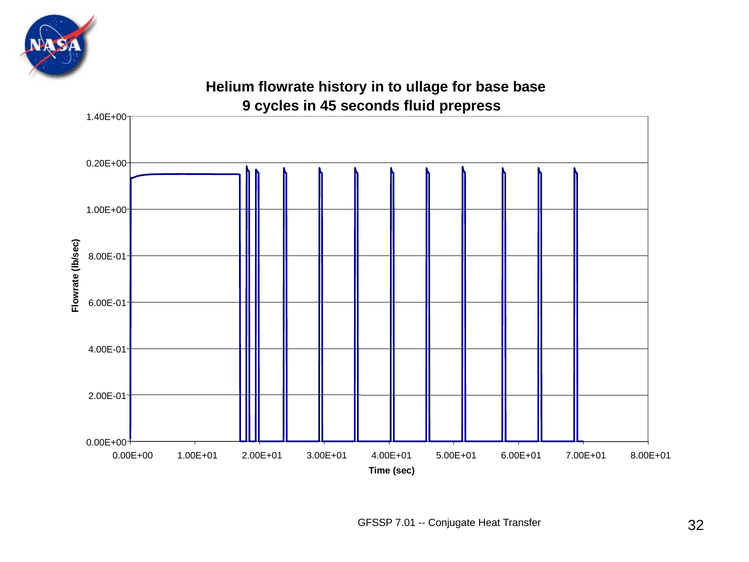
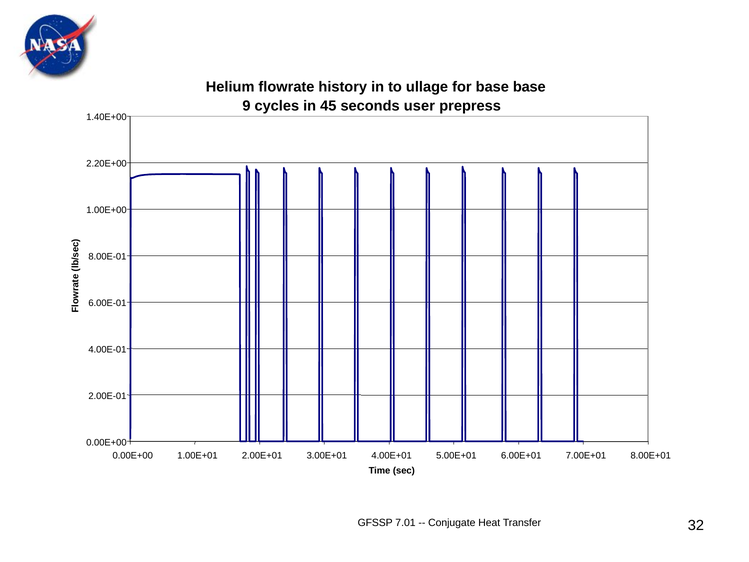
fluid: fluid -> user (419, 106)
0.20E+00: 0.20E+00 -> 2.20E+00 (107, 164)
